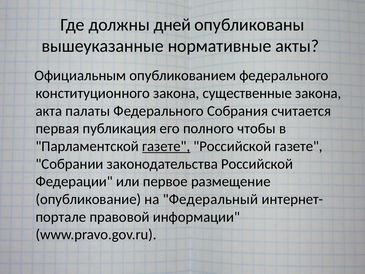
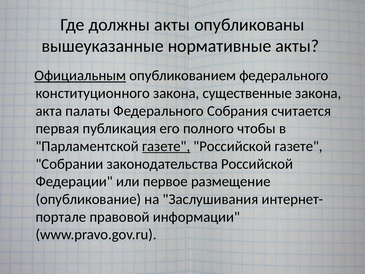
должны дней: дней -> акты (172, 25)
Официальным underline: none -> present (80, 76)
Федеральный: Федеральный -> Заслушивания (211, 199)
